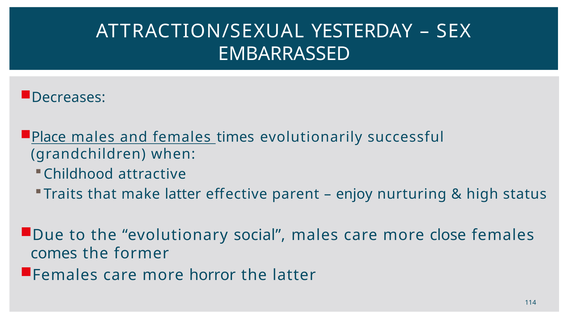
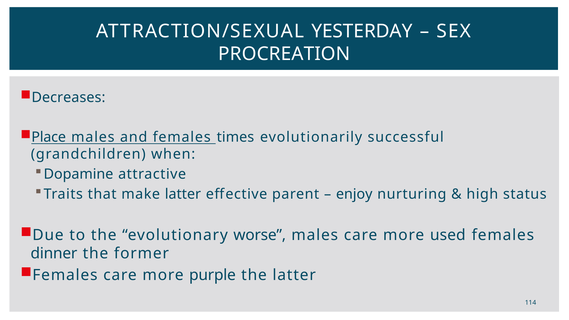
EMBARRASSED: EMBARRASSED -> PROCREATION (284, 54)
Childhood: Childhood -> Dopamine (78, 174)
social: social -> worse (260, 235)
close: close -> used (448, 235)
comes: comes -> dinner (54, 254)
horror: horror -> purple (212, 275)
